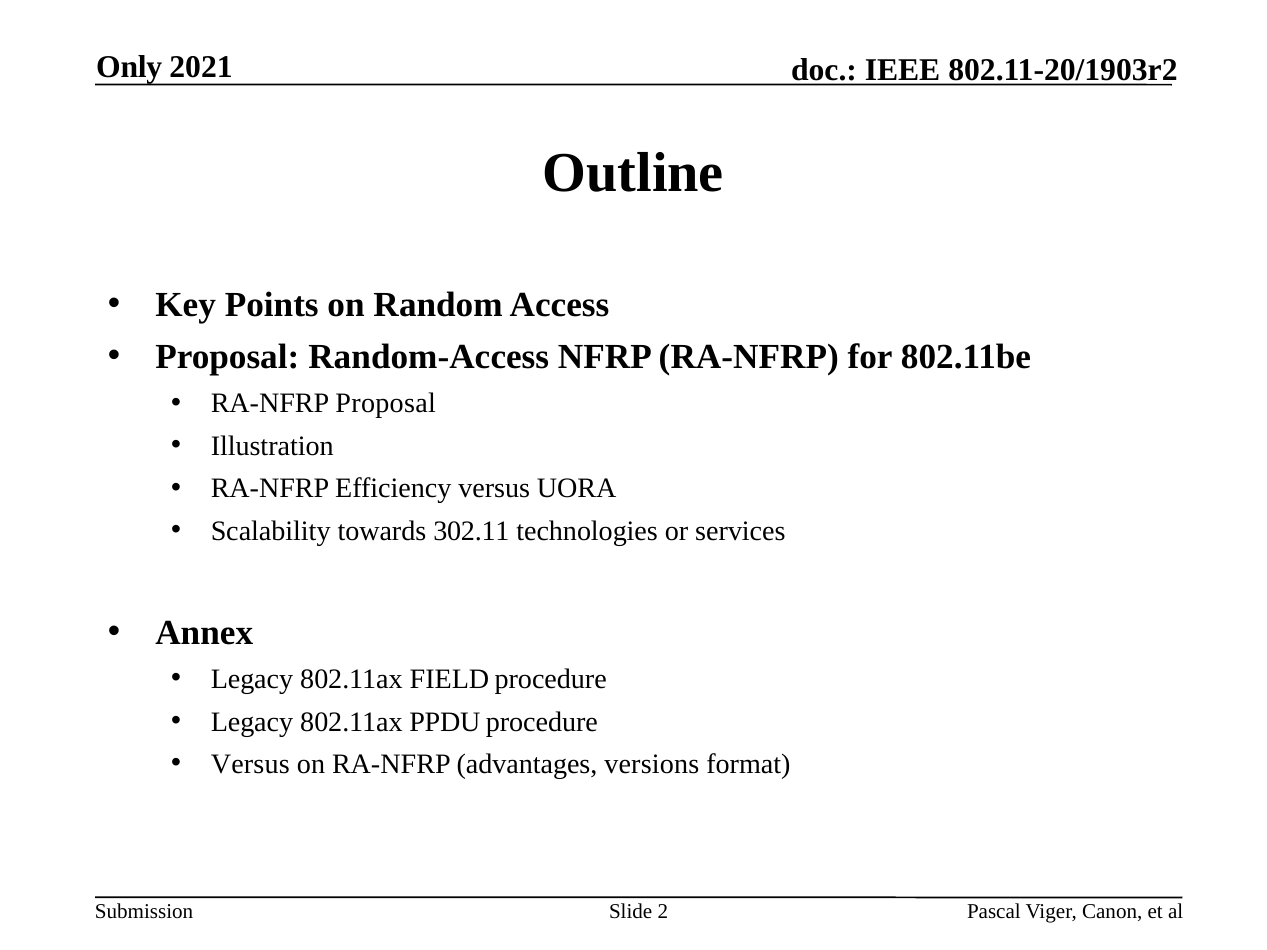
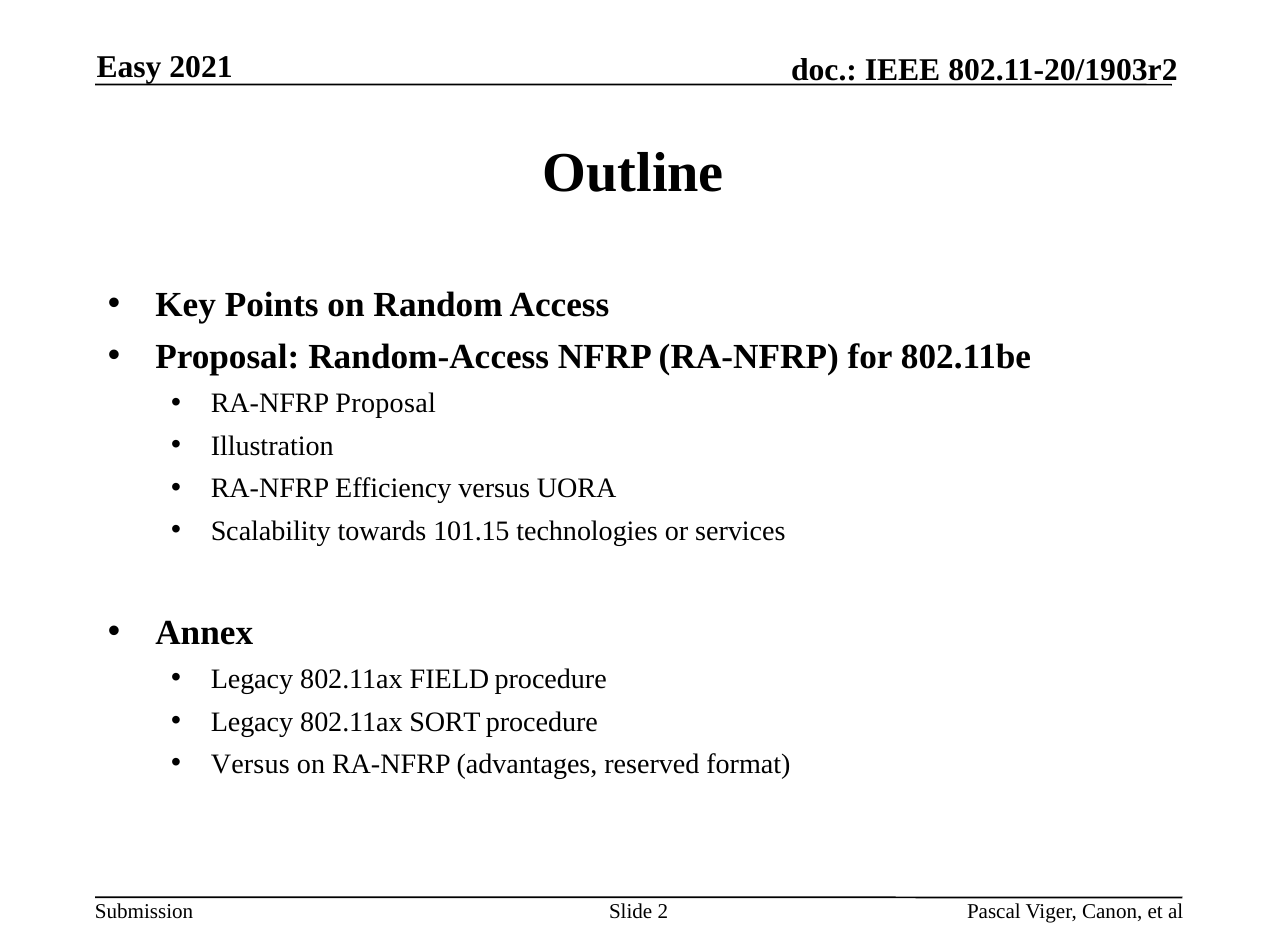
Only: Only -> Easy (129, 67)
302.11: 302.11 -> 101.15 (471, 531)
PPDU: PPDU -> SORT (445, 722)
versions: versions -> reserved (652, 765)
